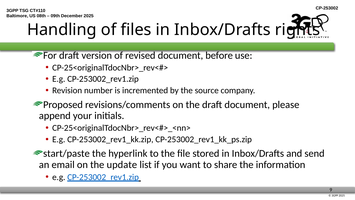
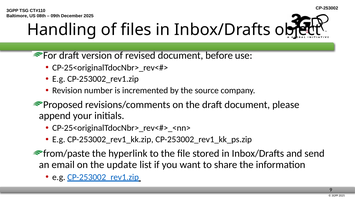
rights: rights -> object (298, 30)
start/paste: start/paste -> from/paste (66, 153)
